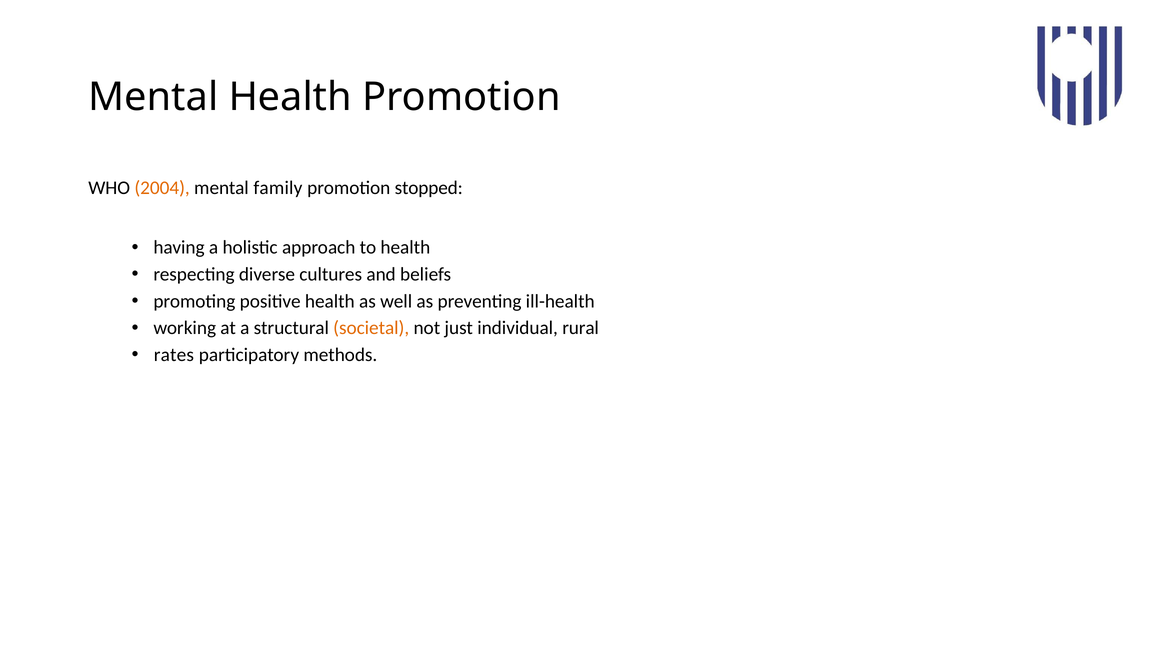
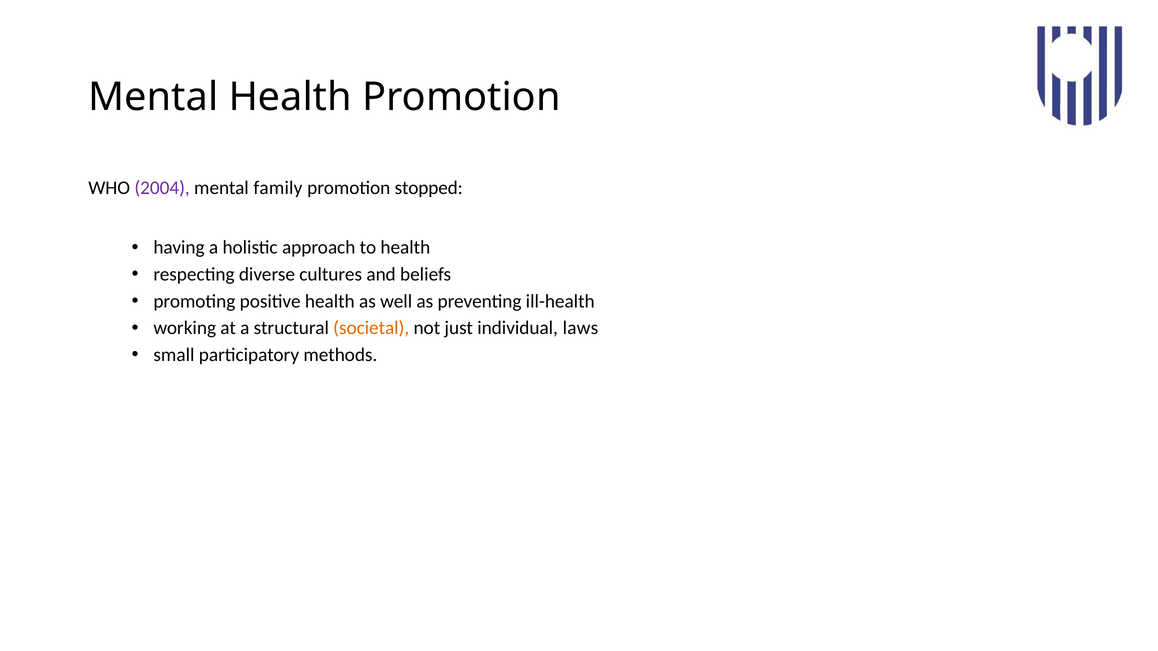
2004 colour: orange -> purple (162, 188)
rural: rural -> laws (580, 328)
rates: rates -> small (174, 355)
